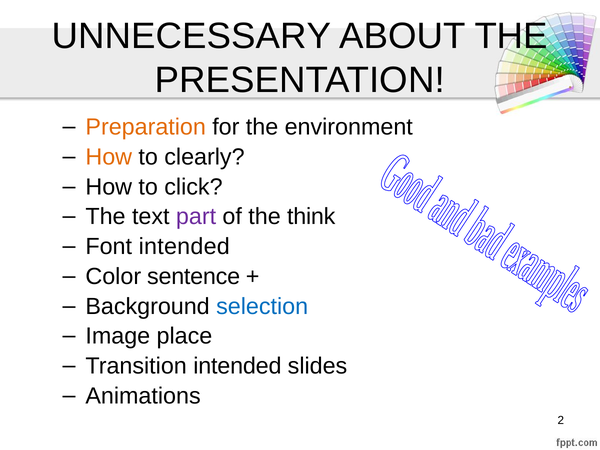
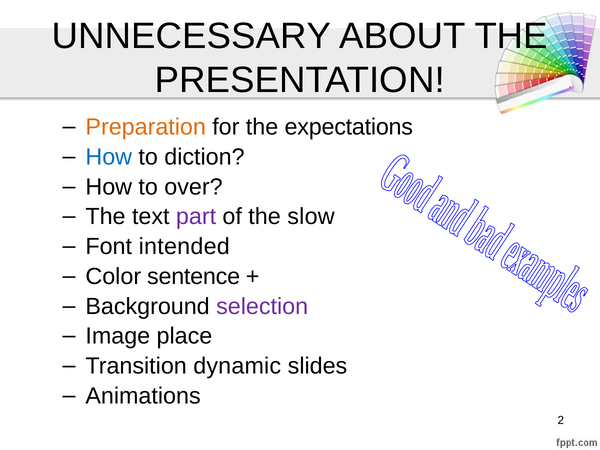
environment: environment -> expectations (349, 127)
How colour: orange -> blue (109, 157)
clearly: clearly -> diction (204, 157)
click: click -> over (193, 187)
think: think -> slow (311, 217)
selection colour: blue -> purple (262, 306)
Transition intended: intended -> dynamic (237, 366)
